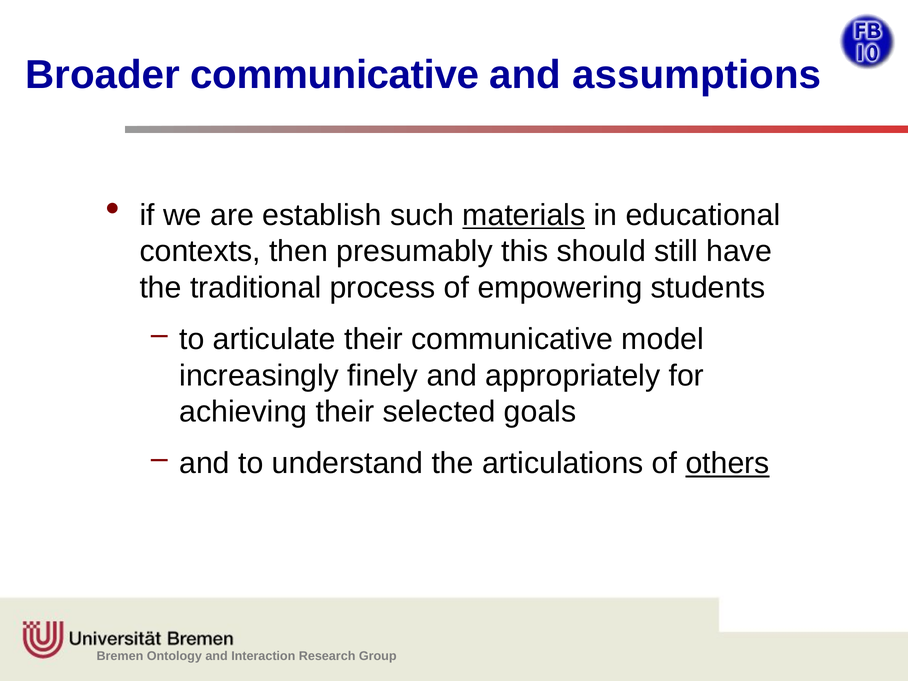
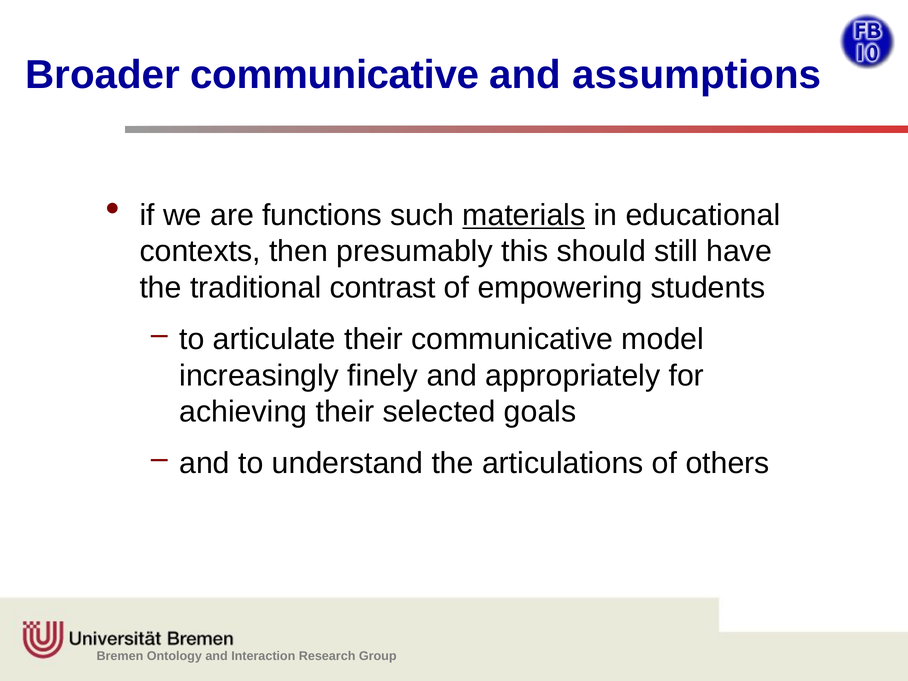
establish: establish -> functions (322, 215)
process: process -> contrast (383, 288)
others underline: present -> none (728, 463)
